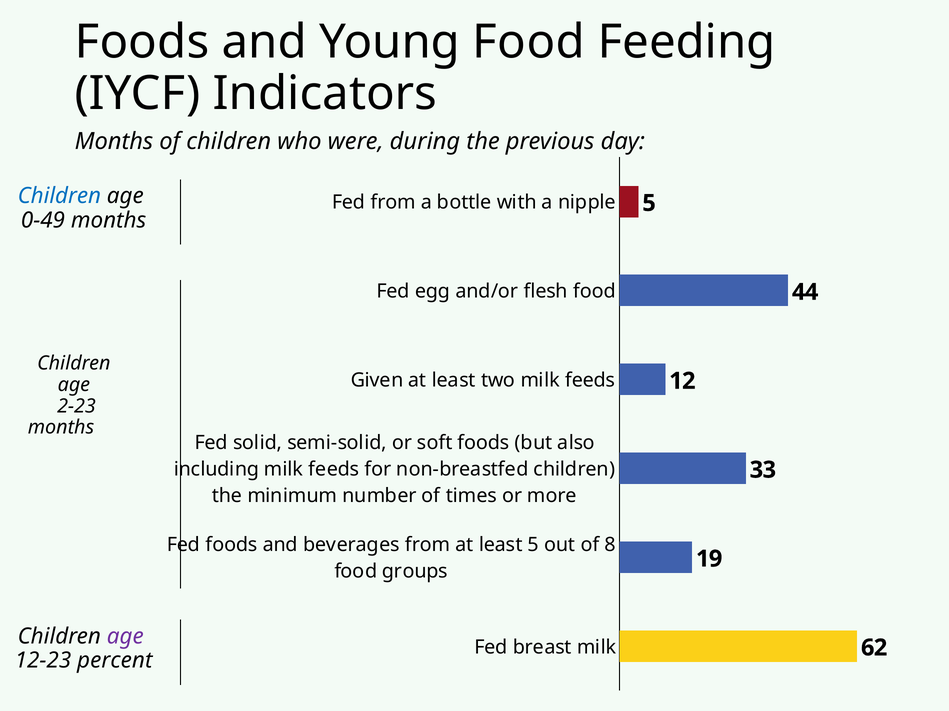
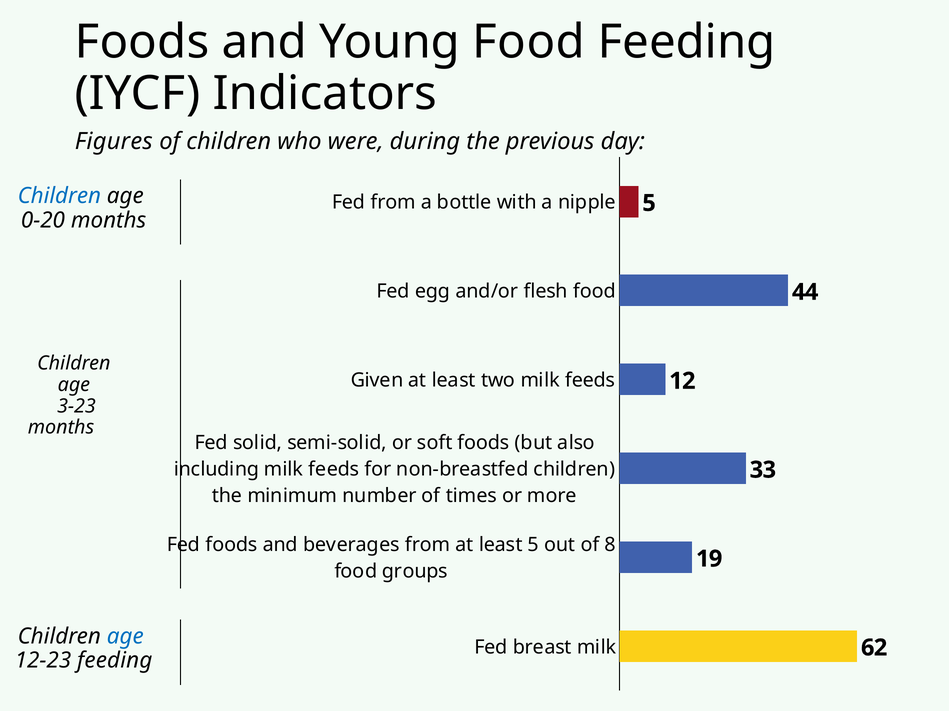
Months: Months -> Figures (114, 142)
0-49: 0-49 -> 0-20 (43, 220)
2-23: 2-23 -> 3-23 (76, 406)
age colour: purple -> blue (125, 637)
12-23 percent: percent -> feeding (115, 661)
